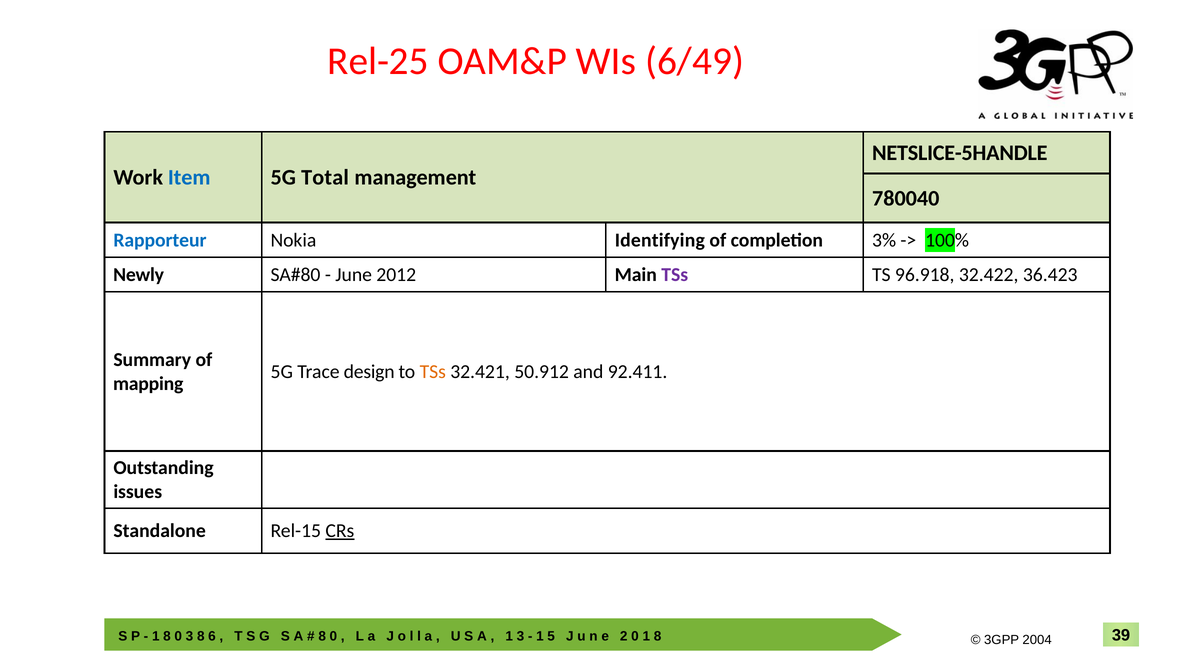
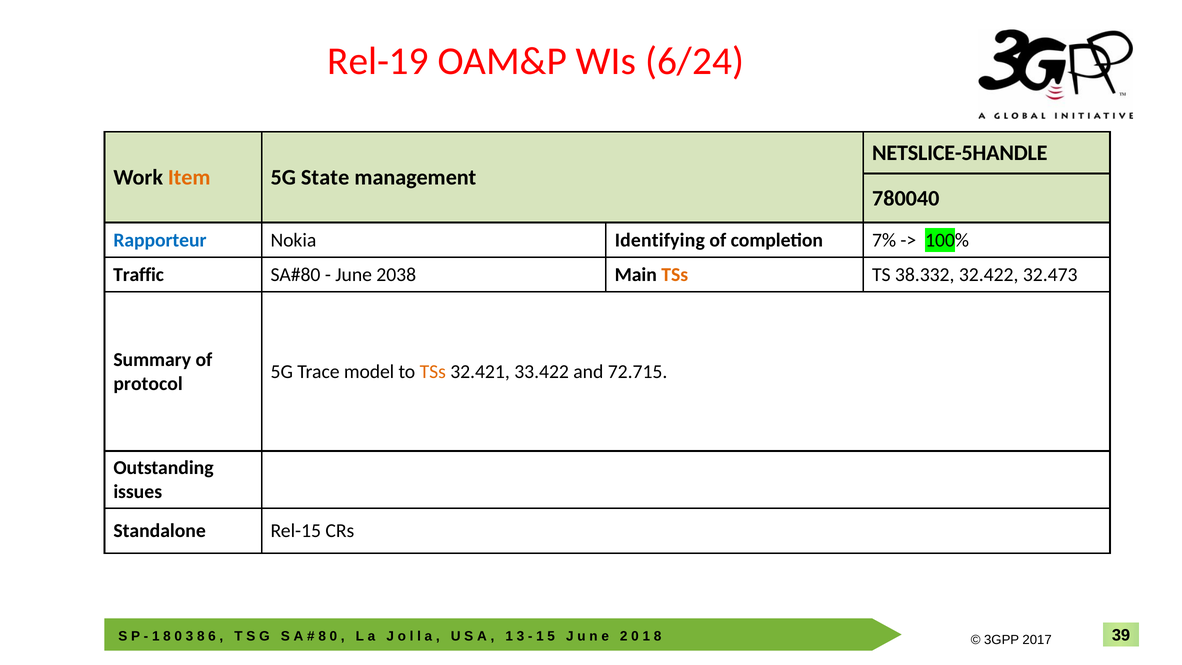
Rel-25: Rel-25 -> Rel-19 (378, 61)
6/49: 6/49 -> 6/24 (695, 61)
Item colour: blue -> orange (189, 177)
Total: Total -> State (325, 177)
3%: 3% -> 7% (884, 240)
Newly: Newly -> Traffic (139, 275)
June 2012: 2012 -> 2038 (396, 275)
TSs colour: purple -> orange (675, 275)
96.918: 96.918 -> 38.332 (925, 275)
36.423: 36.423 -> 32.473 (1050, 275)
design: design -> model (369, 372)
50.912: 50.912 -> 33.422 (542, 372)
92.411: 92.411 -> 72.715 (638, 372)
mapping: mapping -> protocol (148, 384)
CRs underline: present -> none (340, 531)
2004: 2004 -> 2017 (1037, 640)
